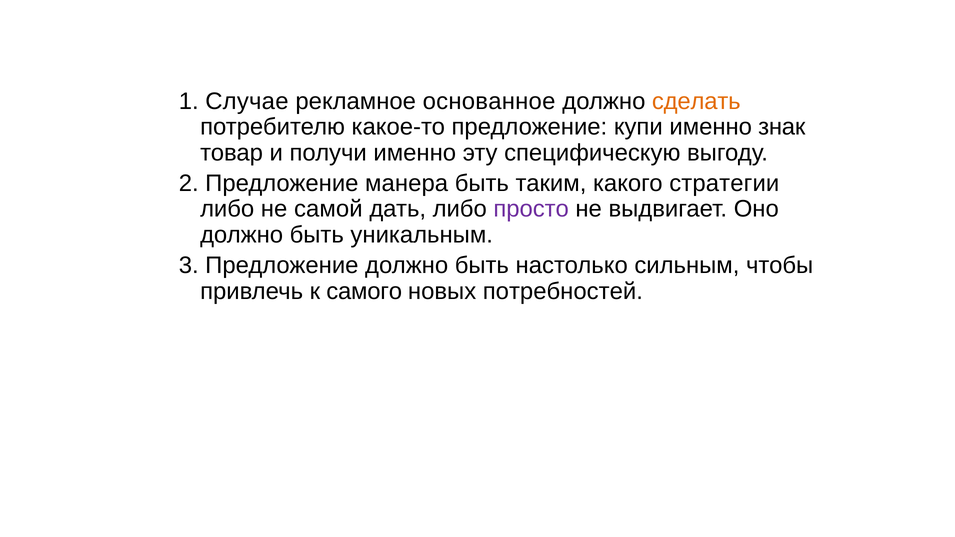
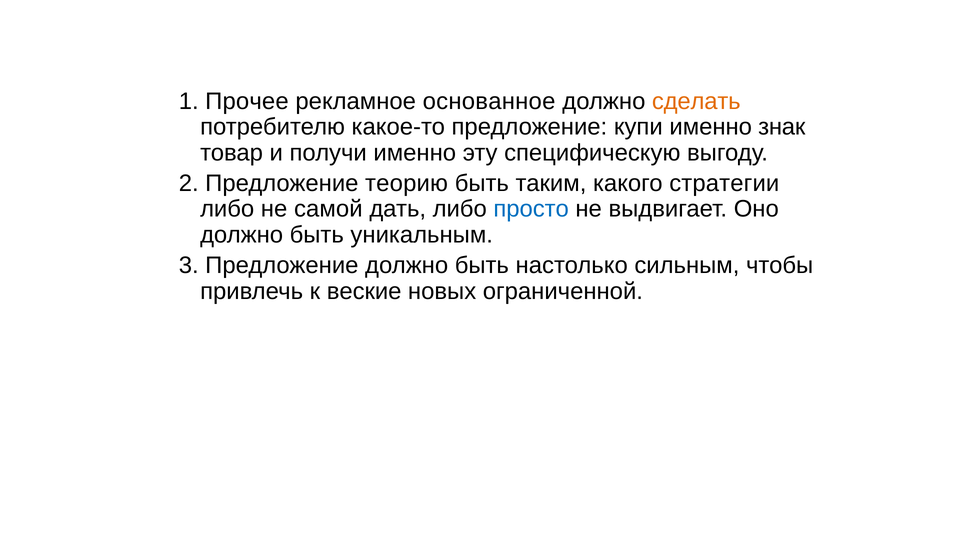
Случае: Случае -> Прочее (247, 101)
манера: манера -> теорию (407, 183)
просто colour: purple -> blue (531, 209)
самого: самого -> веские (364, 291)
потребностей: потребностей -> ограниченной (563, 291)
